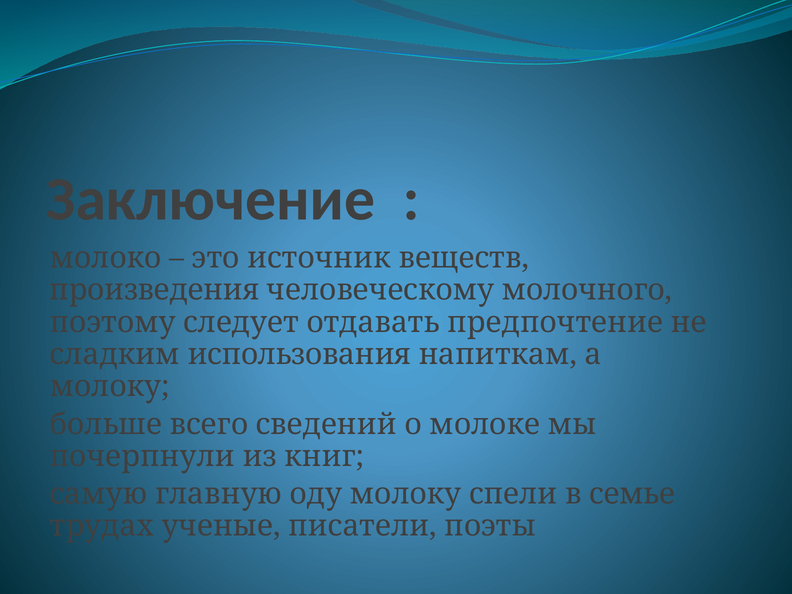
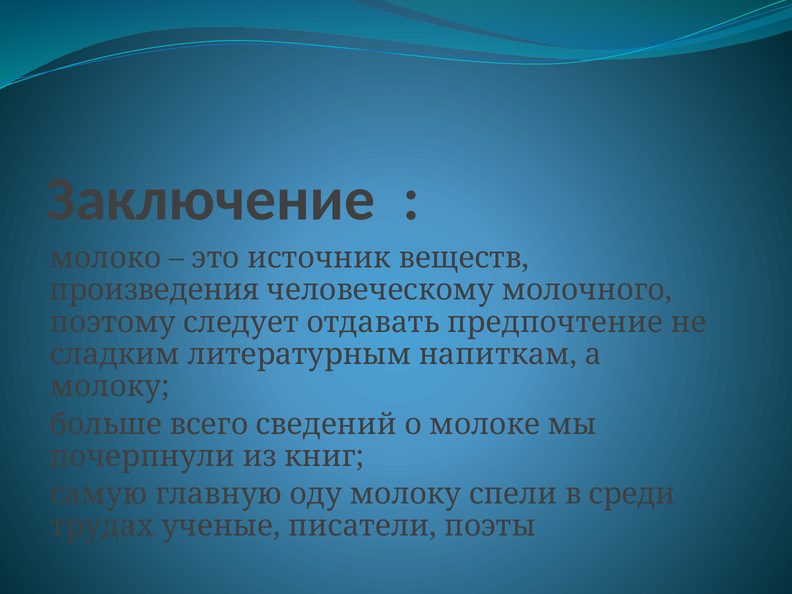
использования: использования -> литературным (299, 354)
семье: семье -> среди (632, 494)
